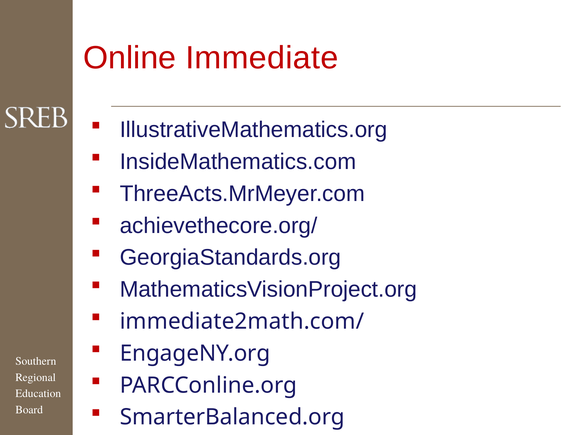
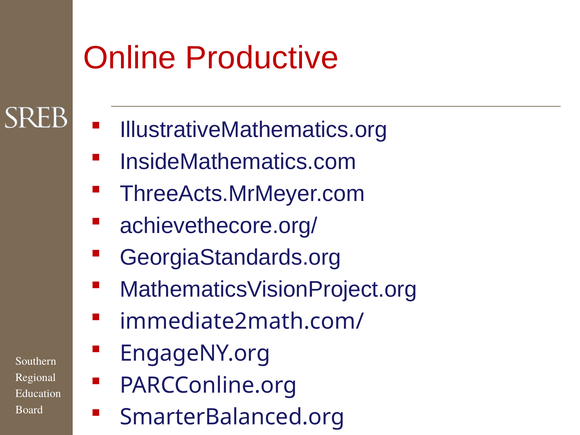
Immediate: Immediate -> Productive (262, 58)
